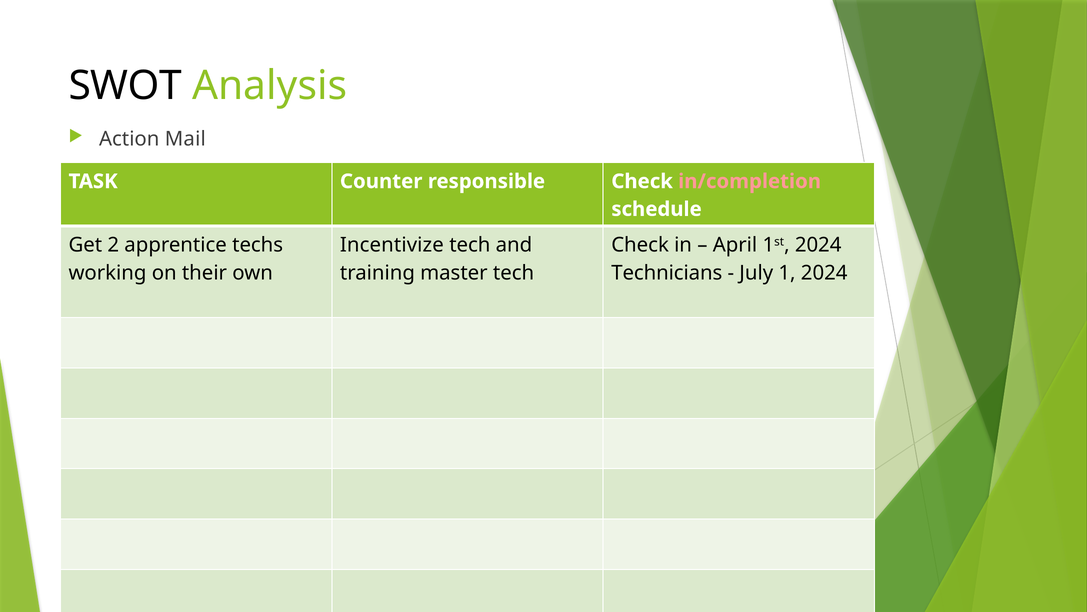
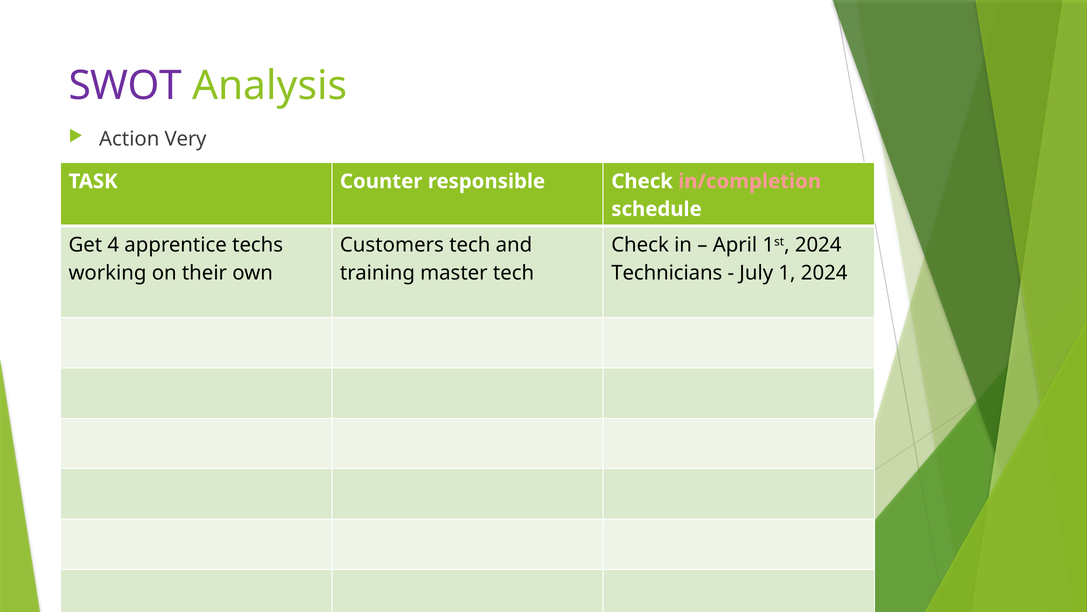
SWOT colour: black -> purple (125, 86)
Mail: Mail -> Very (186, 139)
2: 2 -> 4 (113, 245)
Incentivize: Incentivize -> Customers (392, 245)
